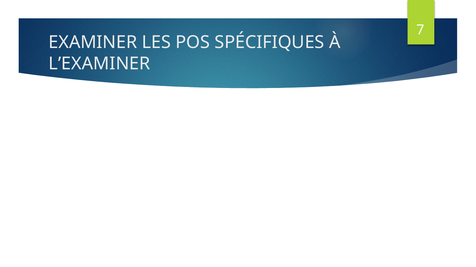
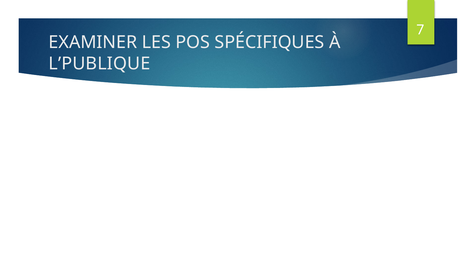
L’EXAMINER: L’EXAMINER -> L’PUBLIQUE (100, 64)
